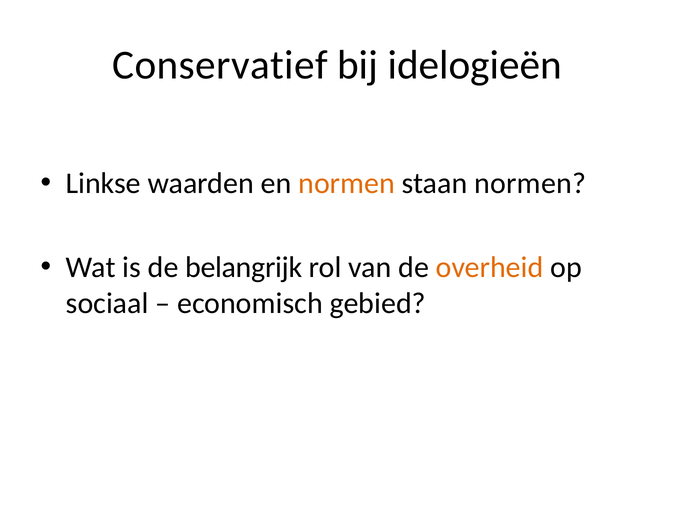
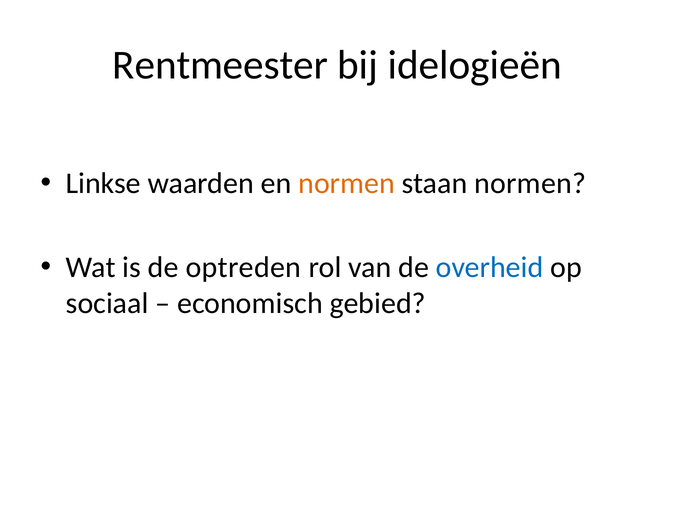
Conservatief: Conservatief -> Rentmeester (220, 65)
belangrijk: belangrijk -> optreden (243, 268)
overheid colour: orange -> blue (490, 268)
